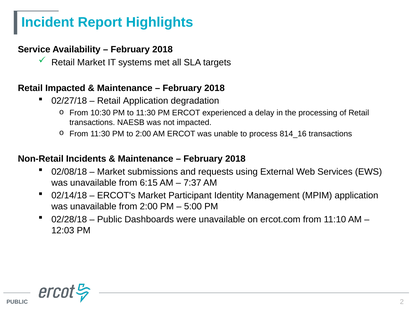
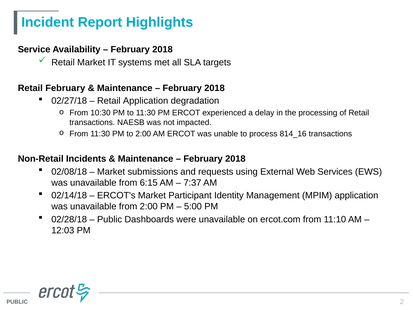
Retail Impacted: Impacted -> February (65, 88)
